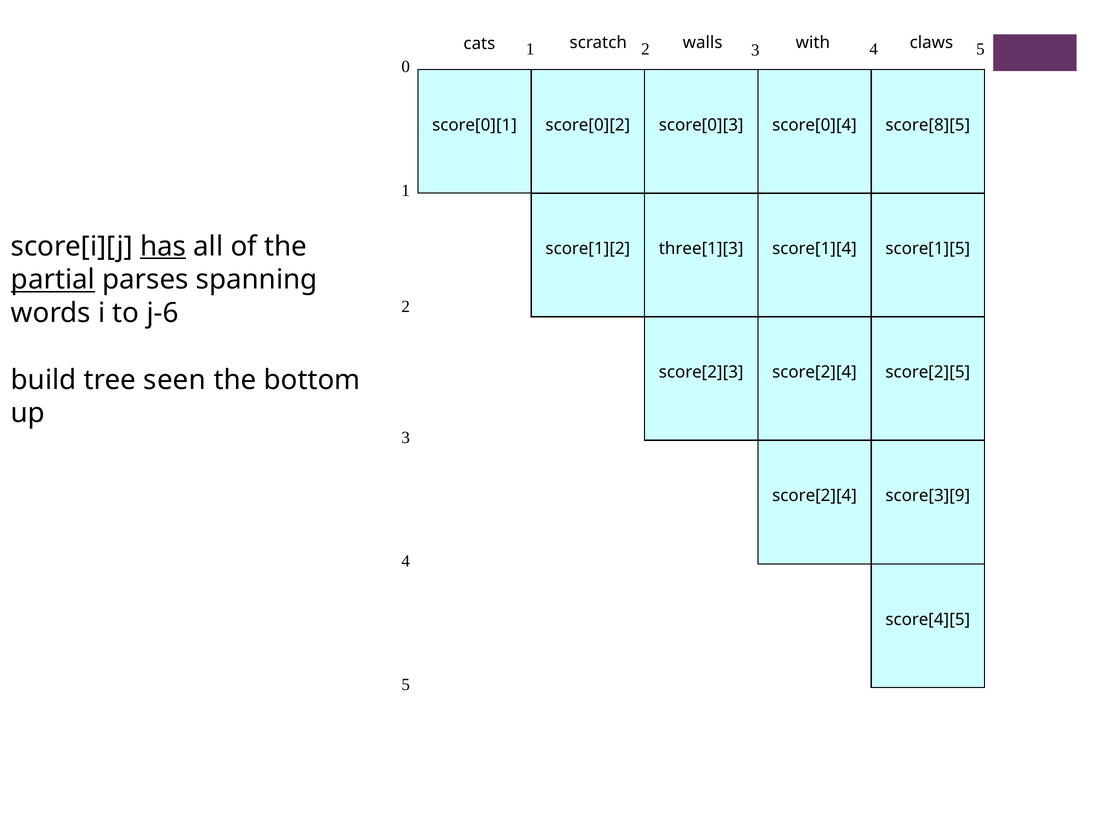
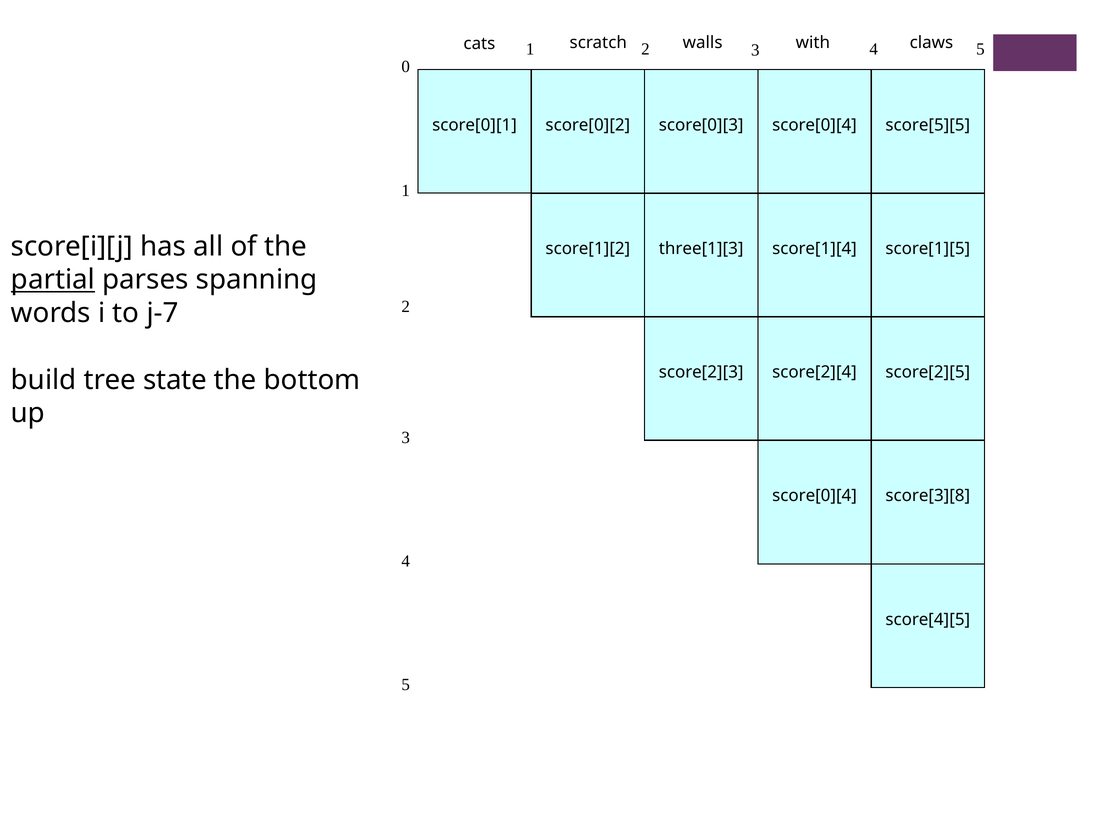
score[8][5: score[8][5 -> score[5][5 (928, 125)
has underline: present -> none (163, 246)
j-6: j-6 -> j-7 (163, 313)
seen: seen -> state (175, 380)
score[2][4: score[2][4 -> score[0][4 (814, 496)
score[3][9: score[3][9 -> score[3][8 (928, 496)
